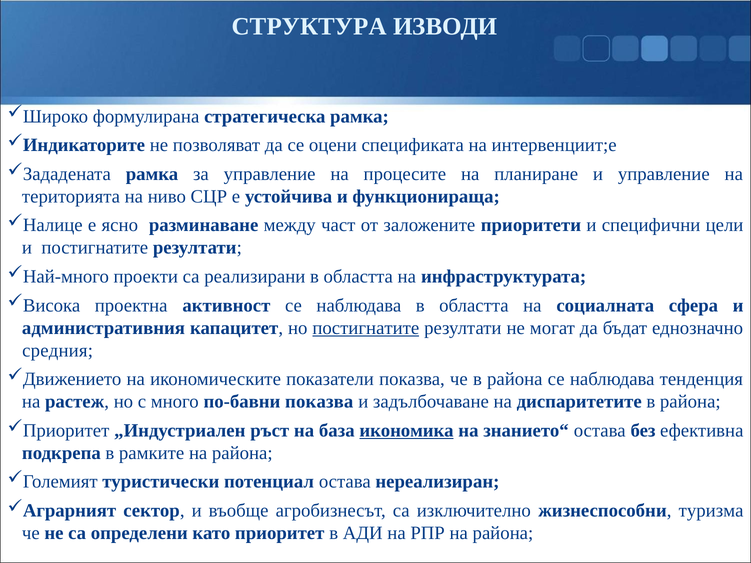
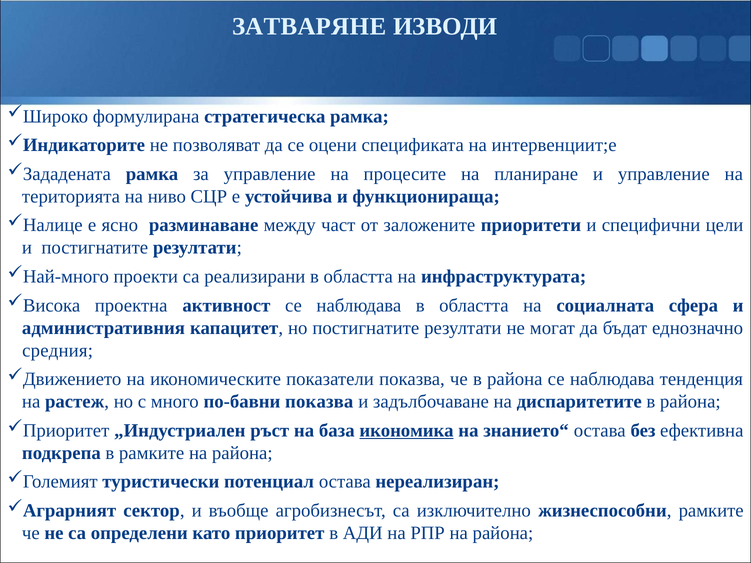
СТРУКТУРА: СТРУКТУРА -> ЗАТВАРЯНЕ (309, 27)
постигнатите underline: present -> none (366, 328)
жизнеспособни туризма: туризма -> рамките (711, 511)
